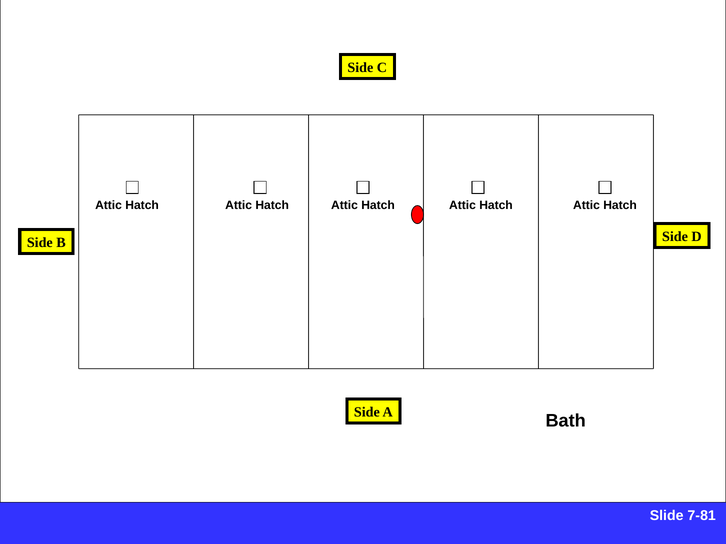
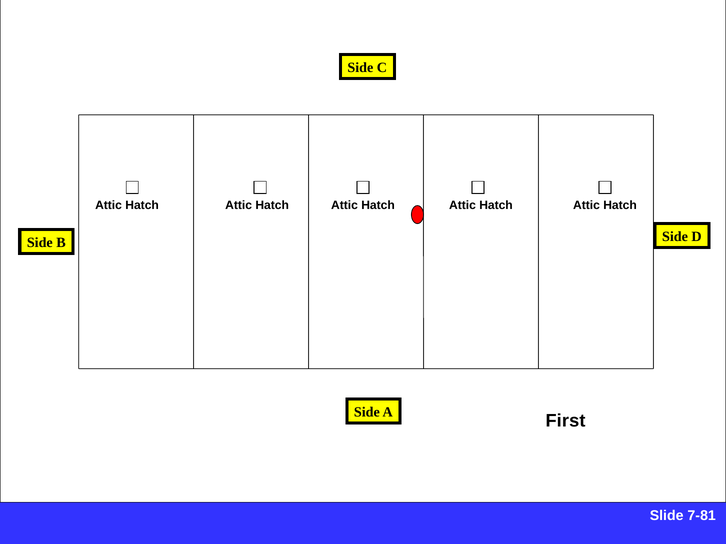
Bath: Bath -> First (566, 421)
